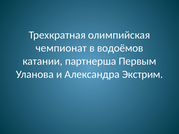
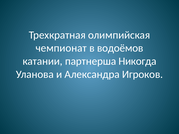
Первым: Первым -> Никогда (137, 61)
Экстрим: Экстрим -> Игроков (143, 74)
